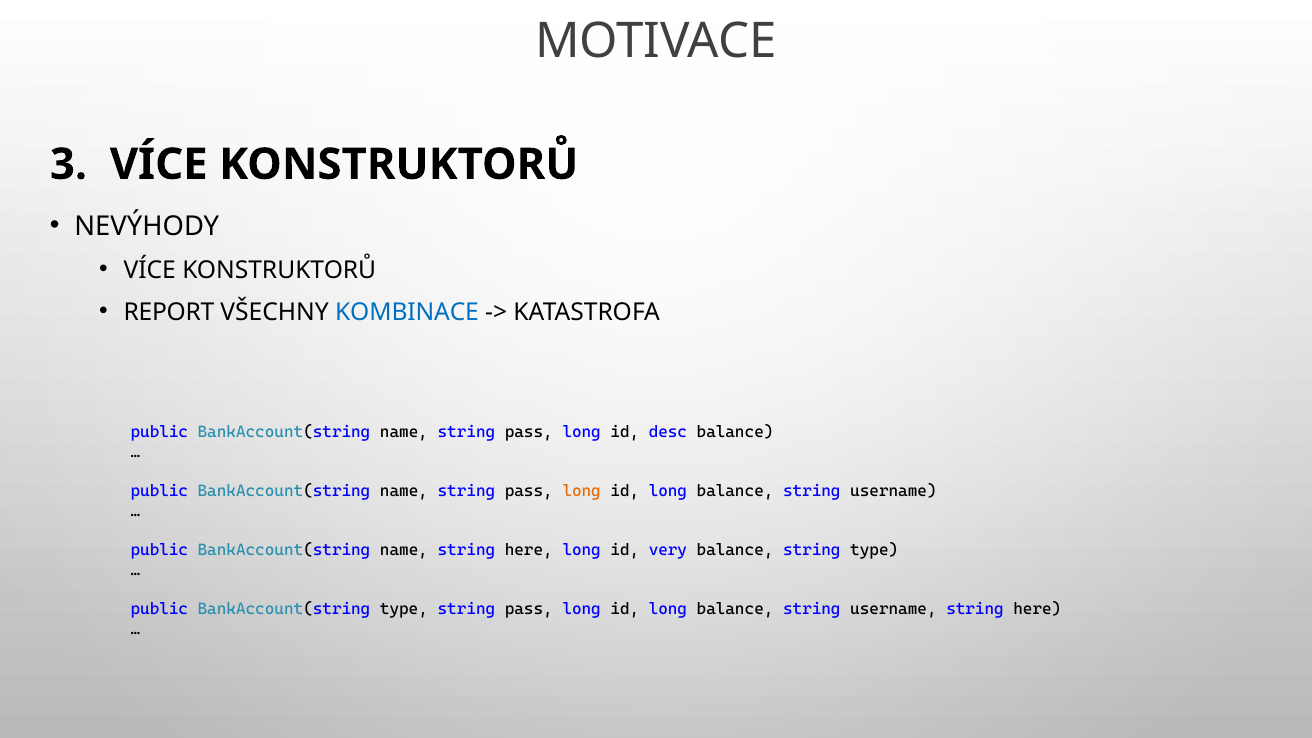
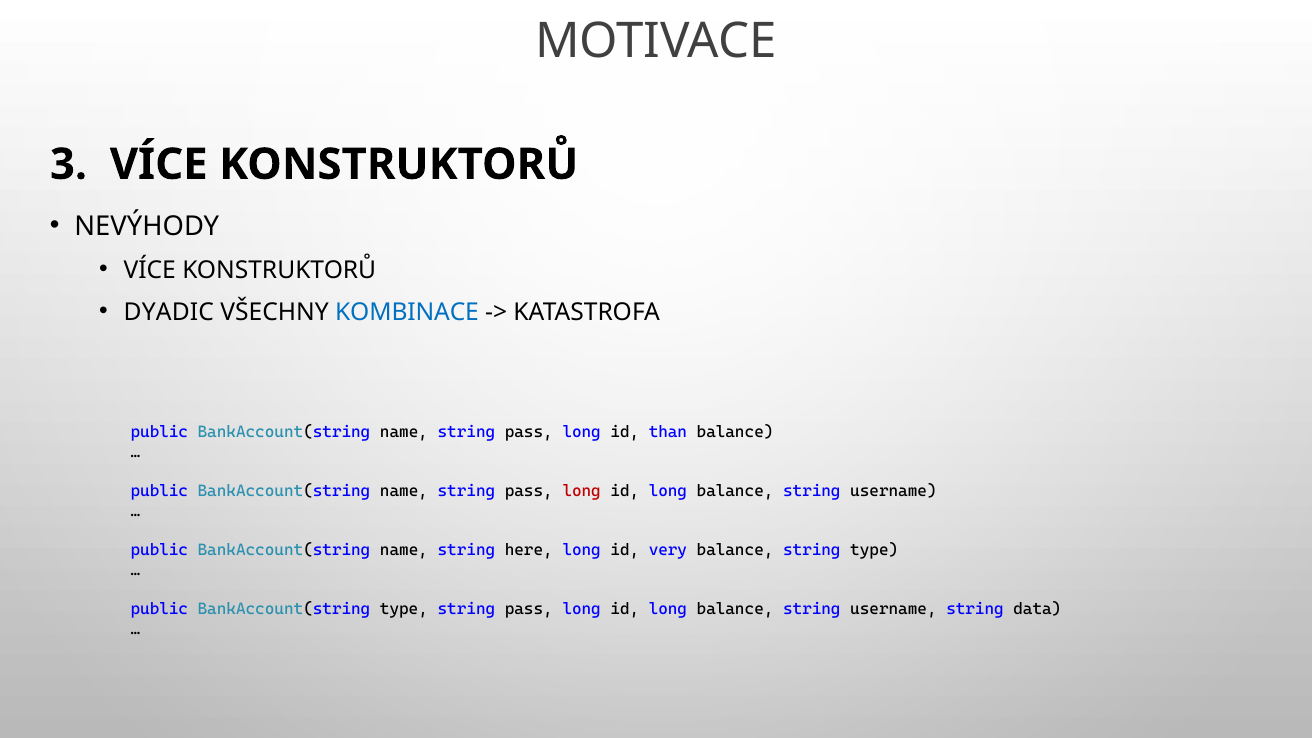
REPORT: REPORT -> DYADIC (169, 312)
desc: desc -> than (668, 432)
long colour: orange -> red (582, 491)
username string here: here -> data (1037, 609)
